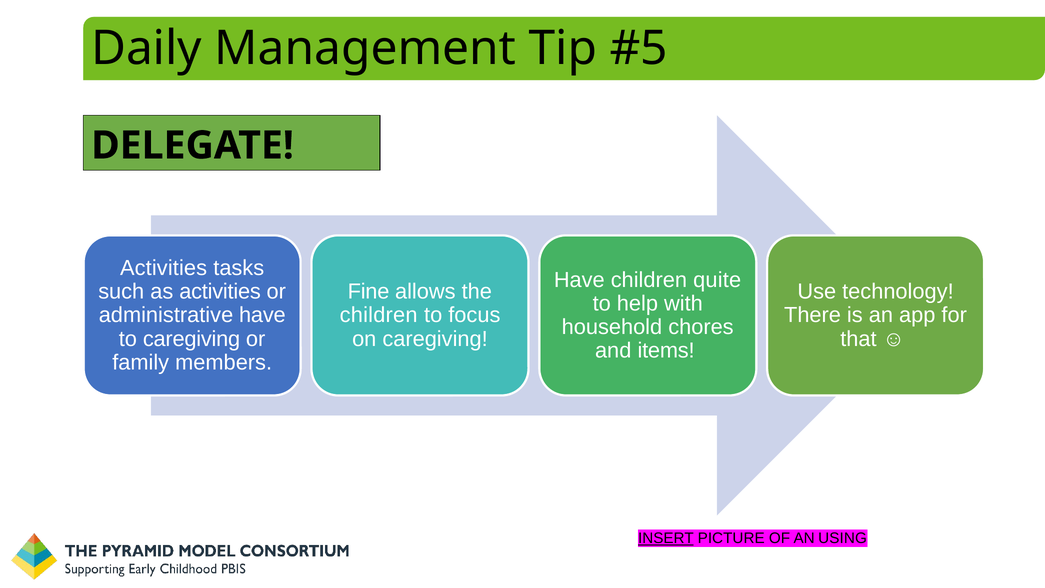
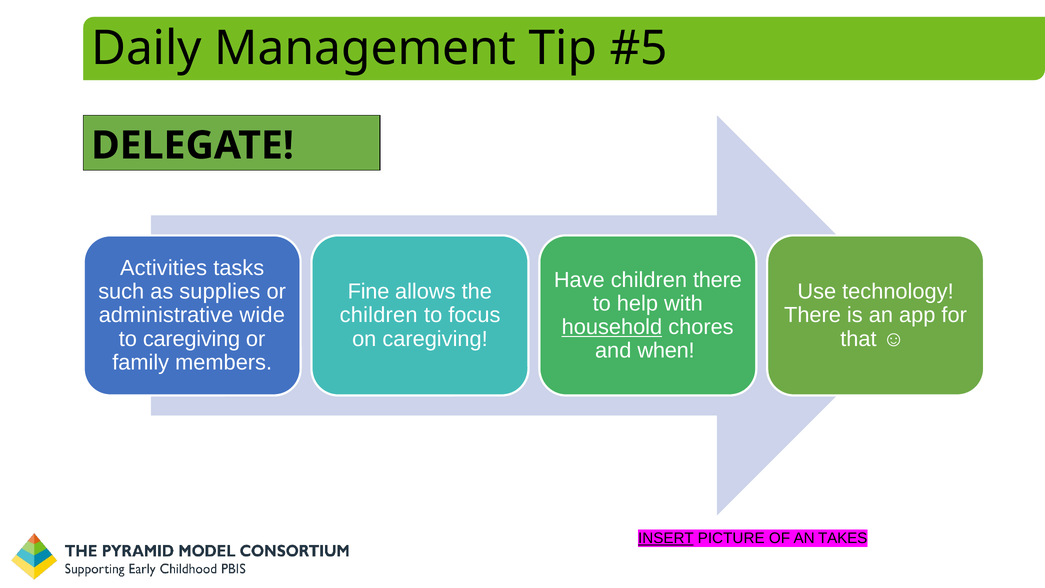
children quite: quite -> there (717, 280)
as activities: activities -> supplies (220, 292)
administrative have: have -> wide (262, 315)
household underline: none -> present (612, 327)
items: items -> when (666, 350)
USING: USING -> TAKES (843, 538)
